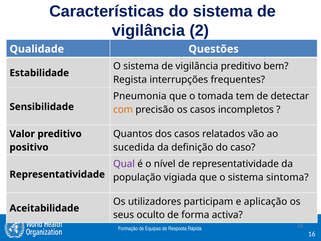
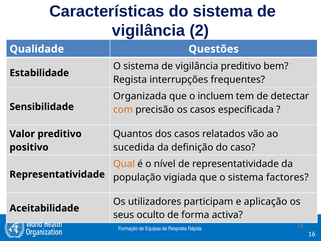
Pneumonia: Pneumonia -> Organizada (140, 96)
tomada: tomada -> incluem (216, 96)
incompletos: incompletos -> especificada (246, 110)
Qual colour: purple -> orange (124, 164)
sintoma: sintoma -> factores (287, 177)
